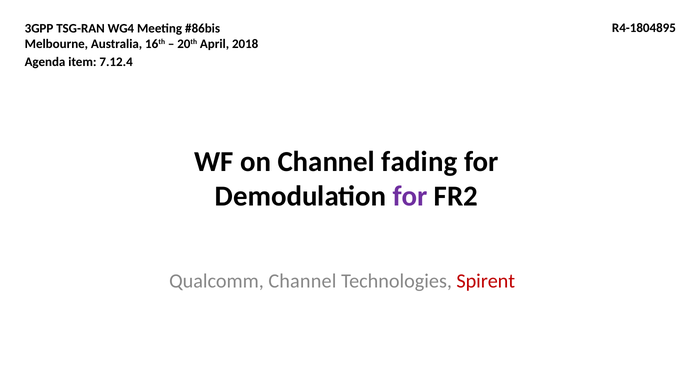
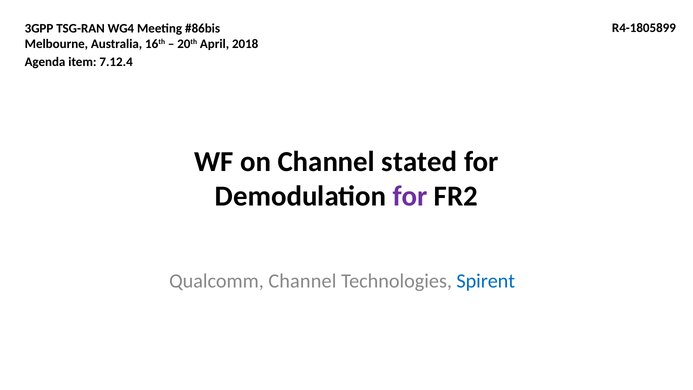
R4-1804895: R4-1804895 -> R4-1805899 (644, 28)
fading: fading -> stated (419, 162)
Spirent colour: red -> blue (486, 281)
